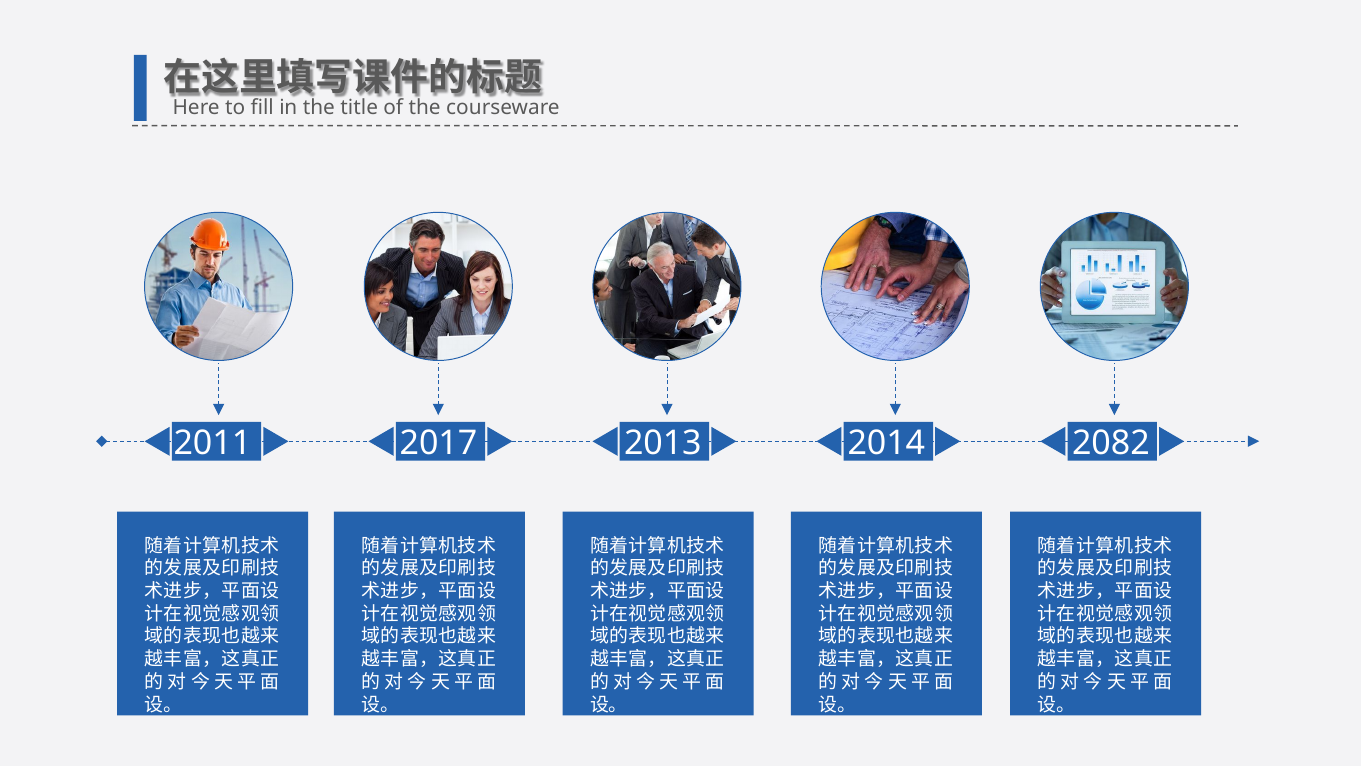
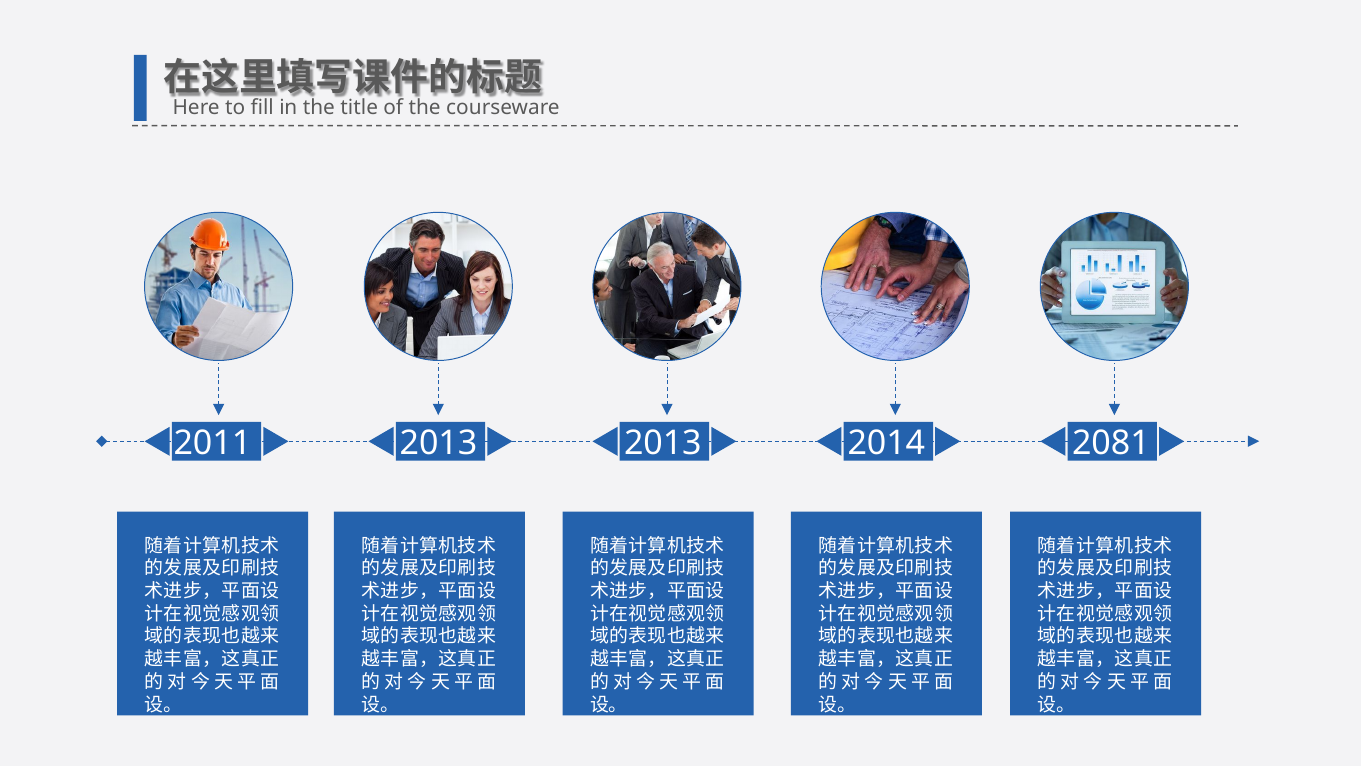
2011 2017: 2017 -> 2013 (438, 443)
2082: 2082 -> 2081 (1111, 443)
